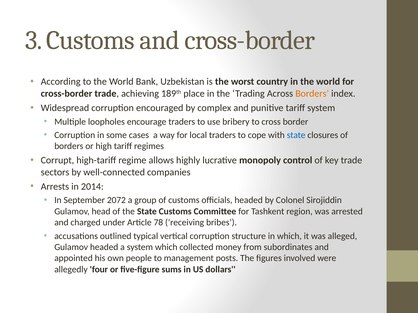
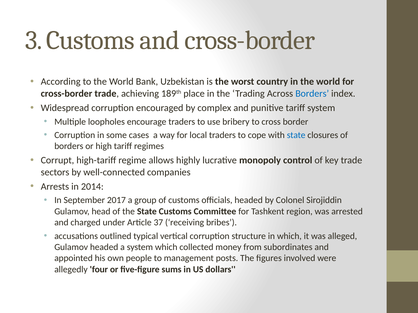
Borders colour: orange -> blue (312, 94)
2072: 2072 -> 2017 (116, 201)
78: 78 -> 37 (158, 223)
